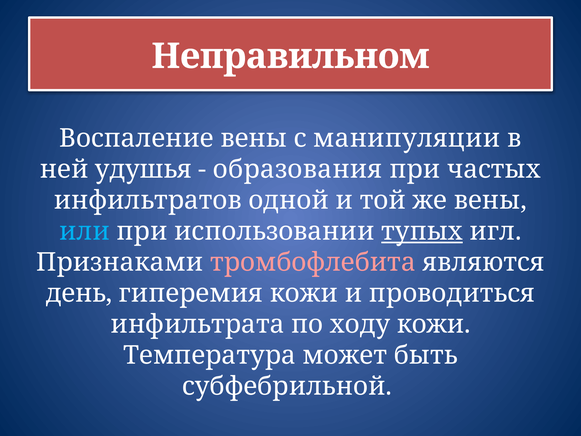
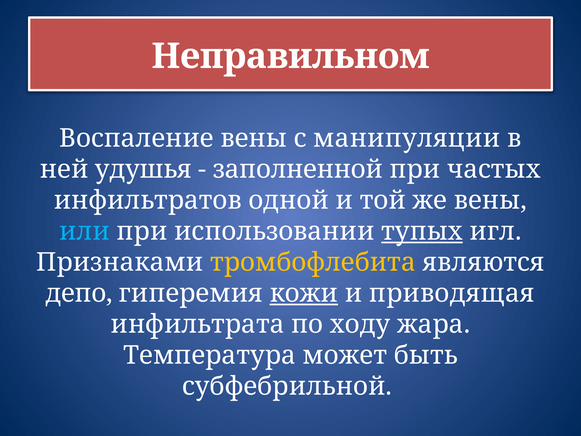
образования: образования -> заполненной (298, 169)
тромбофлебита colour: pink -> yellow (313, 262)
день: день -> депо (79, 293)
кожи underline: none -> present (304, 293)
проводиться: проводиться -> приводящая (452, 293)
ходу кожи: кожи -> жара (434, 324)
